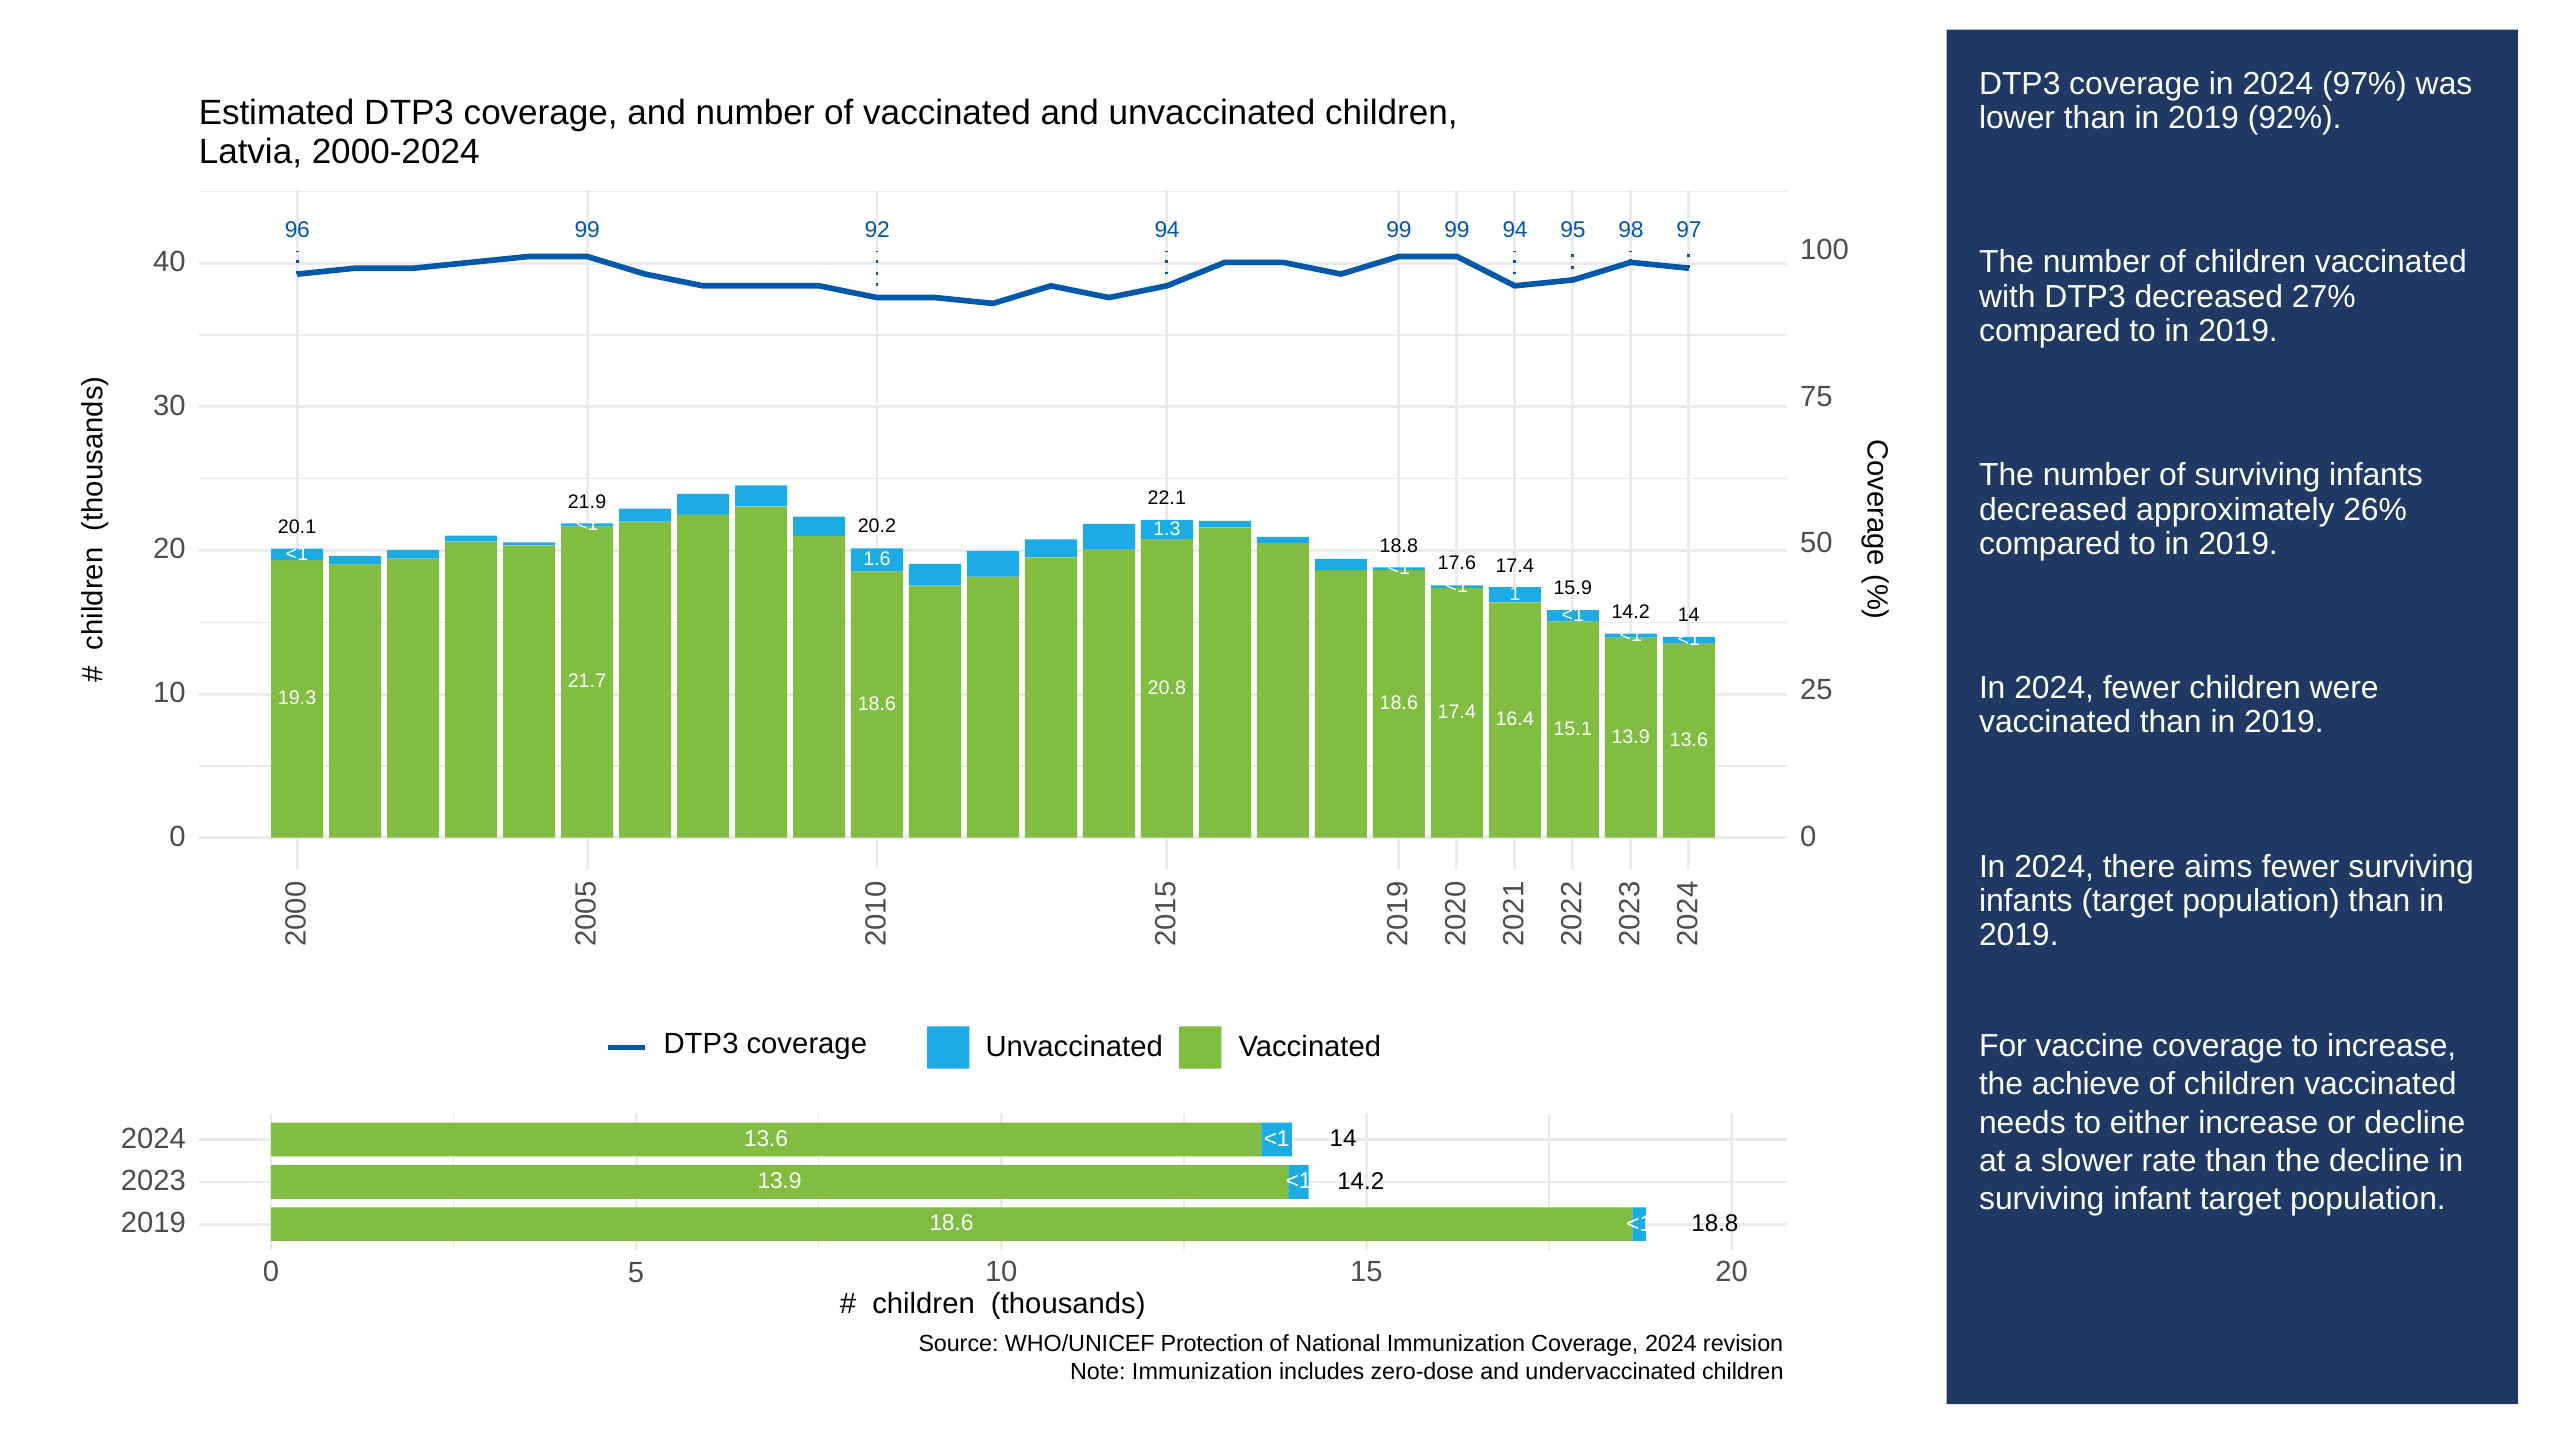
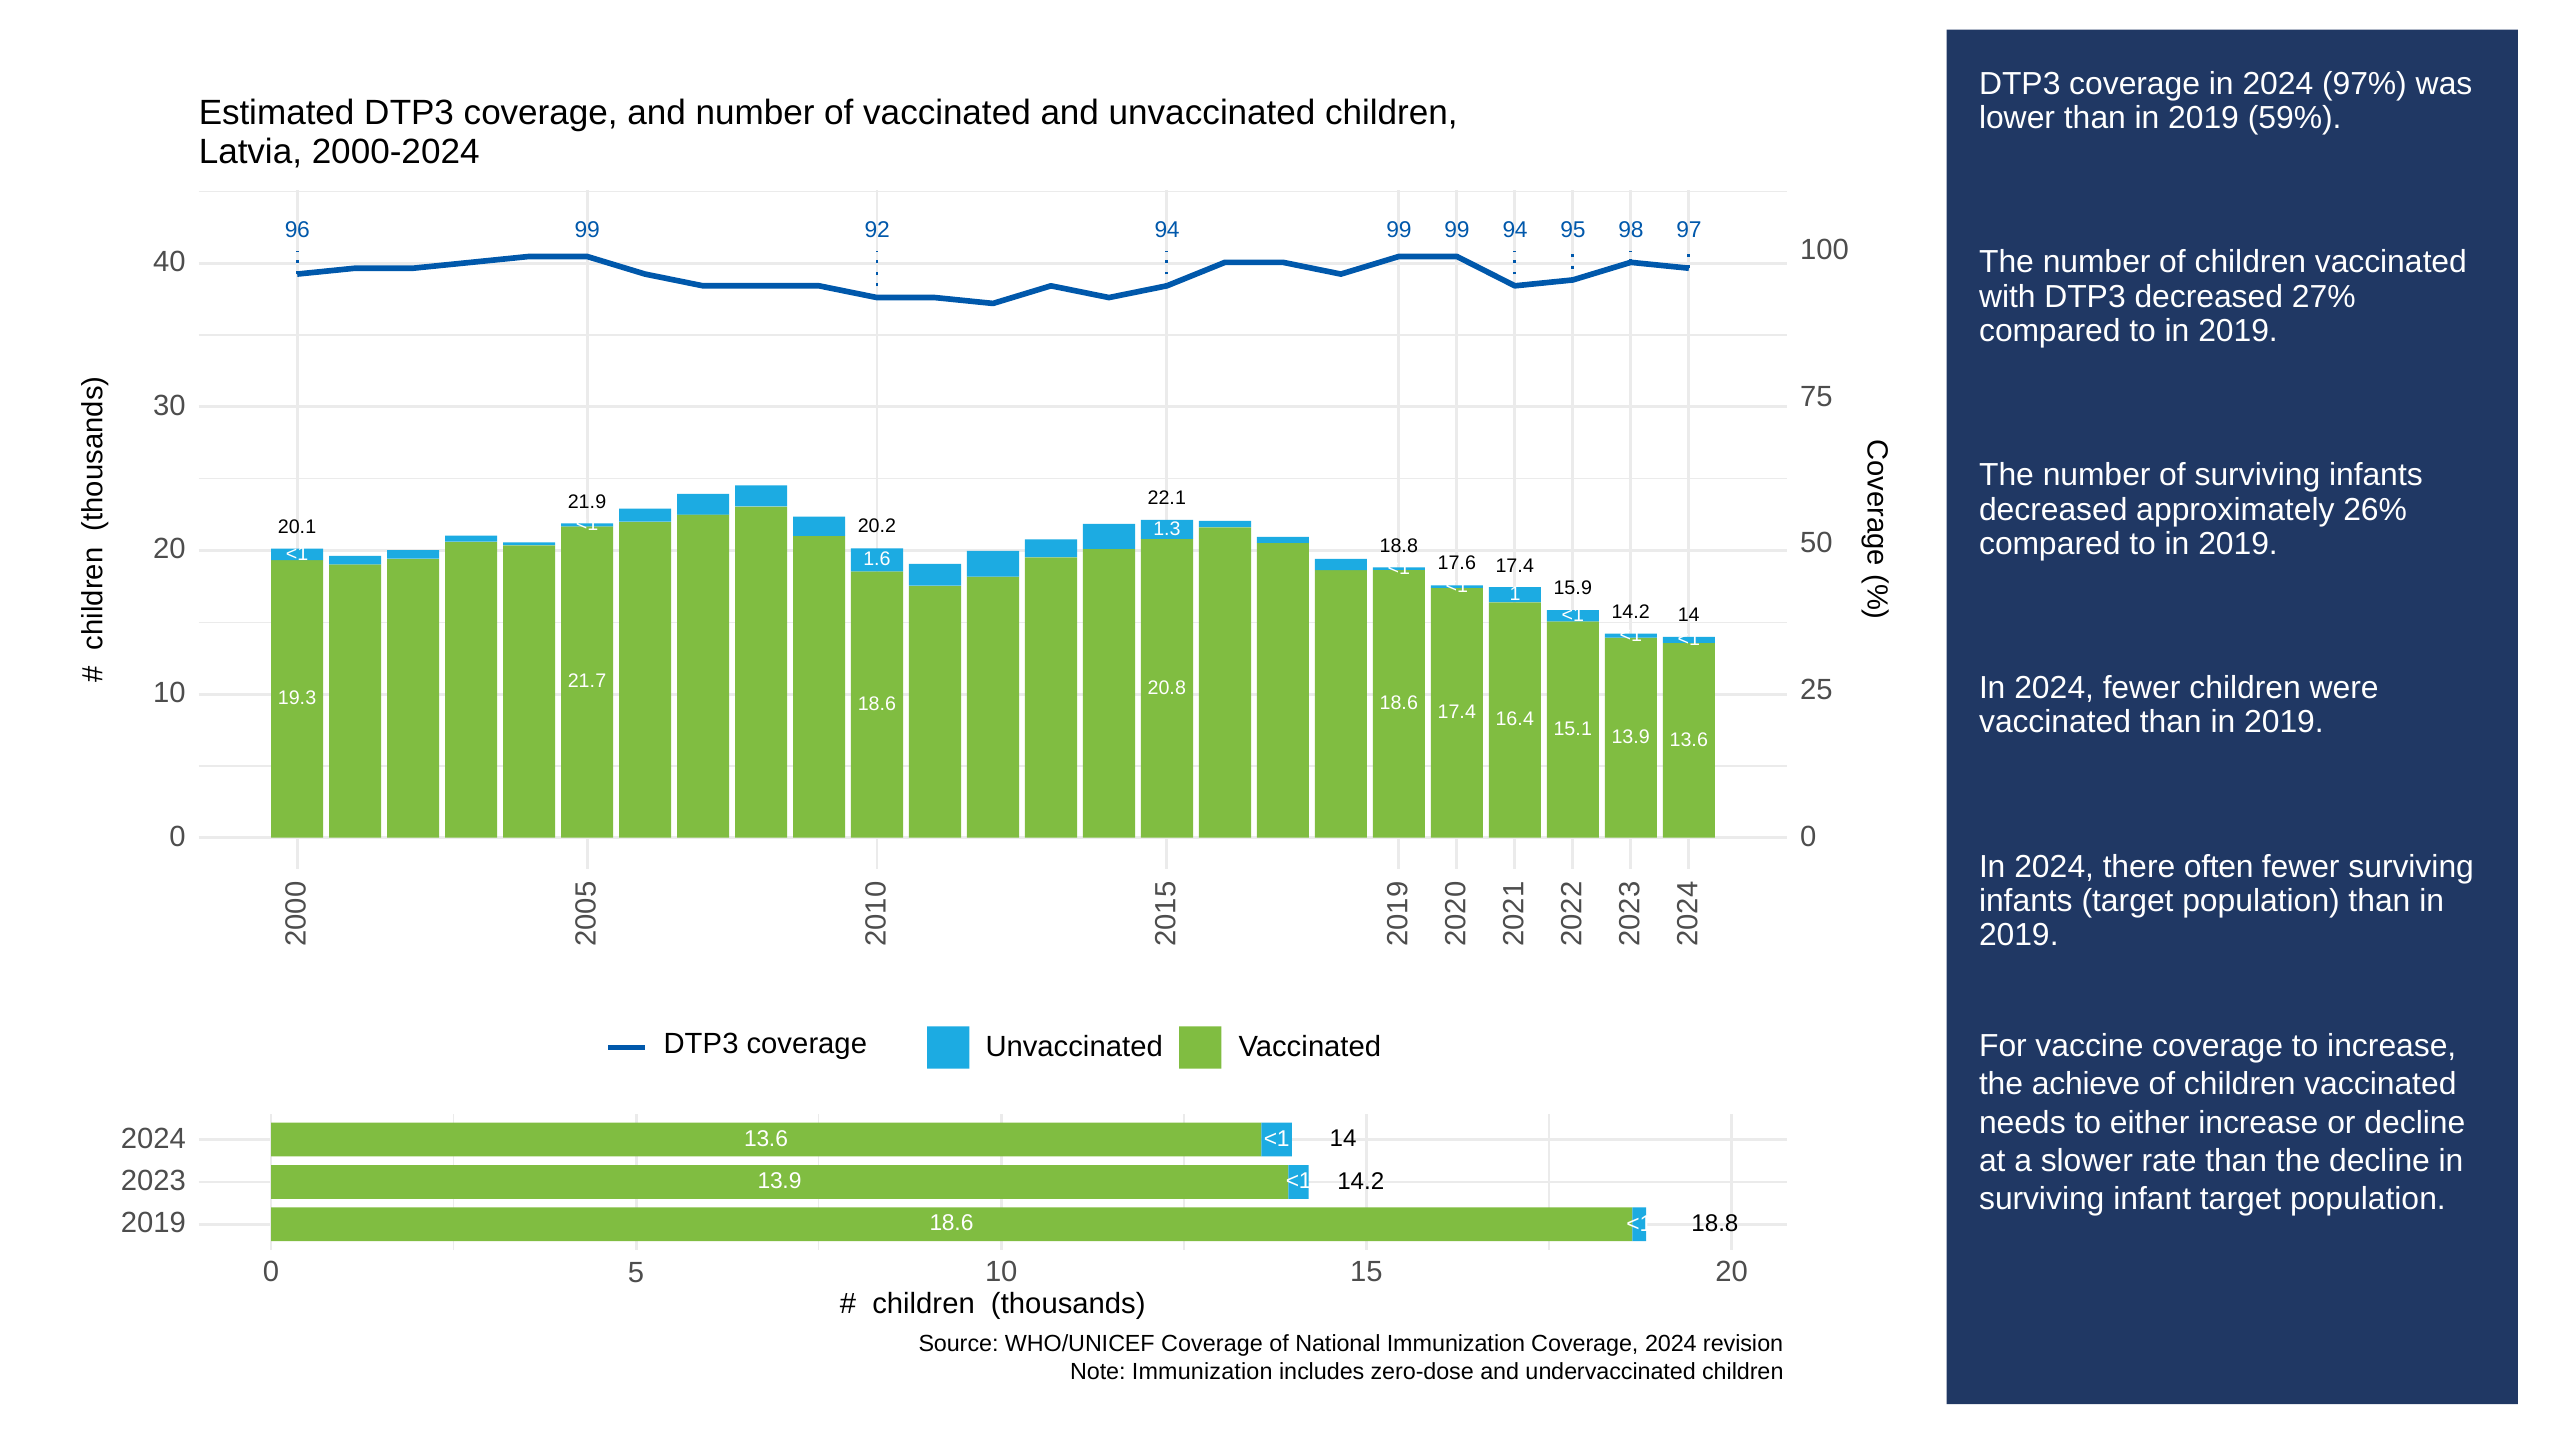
92%: 92% -> 59% (2295, 118)
aims: aims -> often (2219, 867)
WHO/UNICEF Protection: Protection -> Coverage (1212, 1344)
